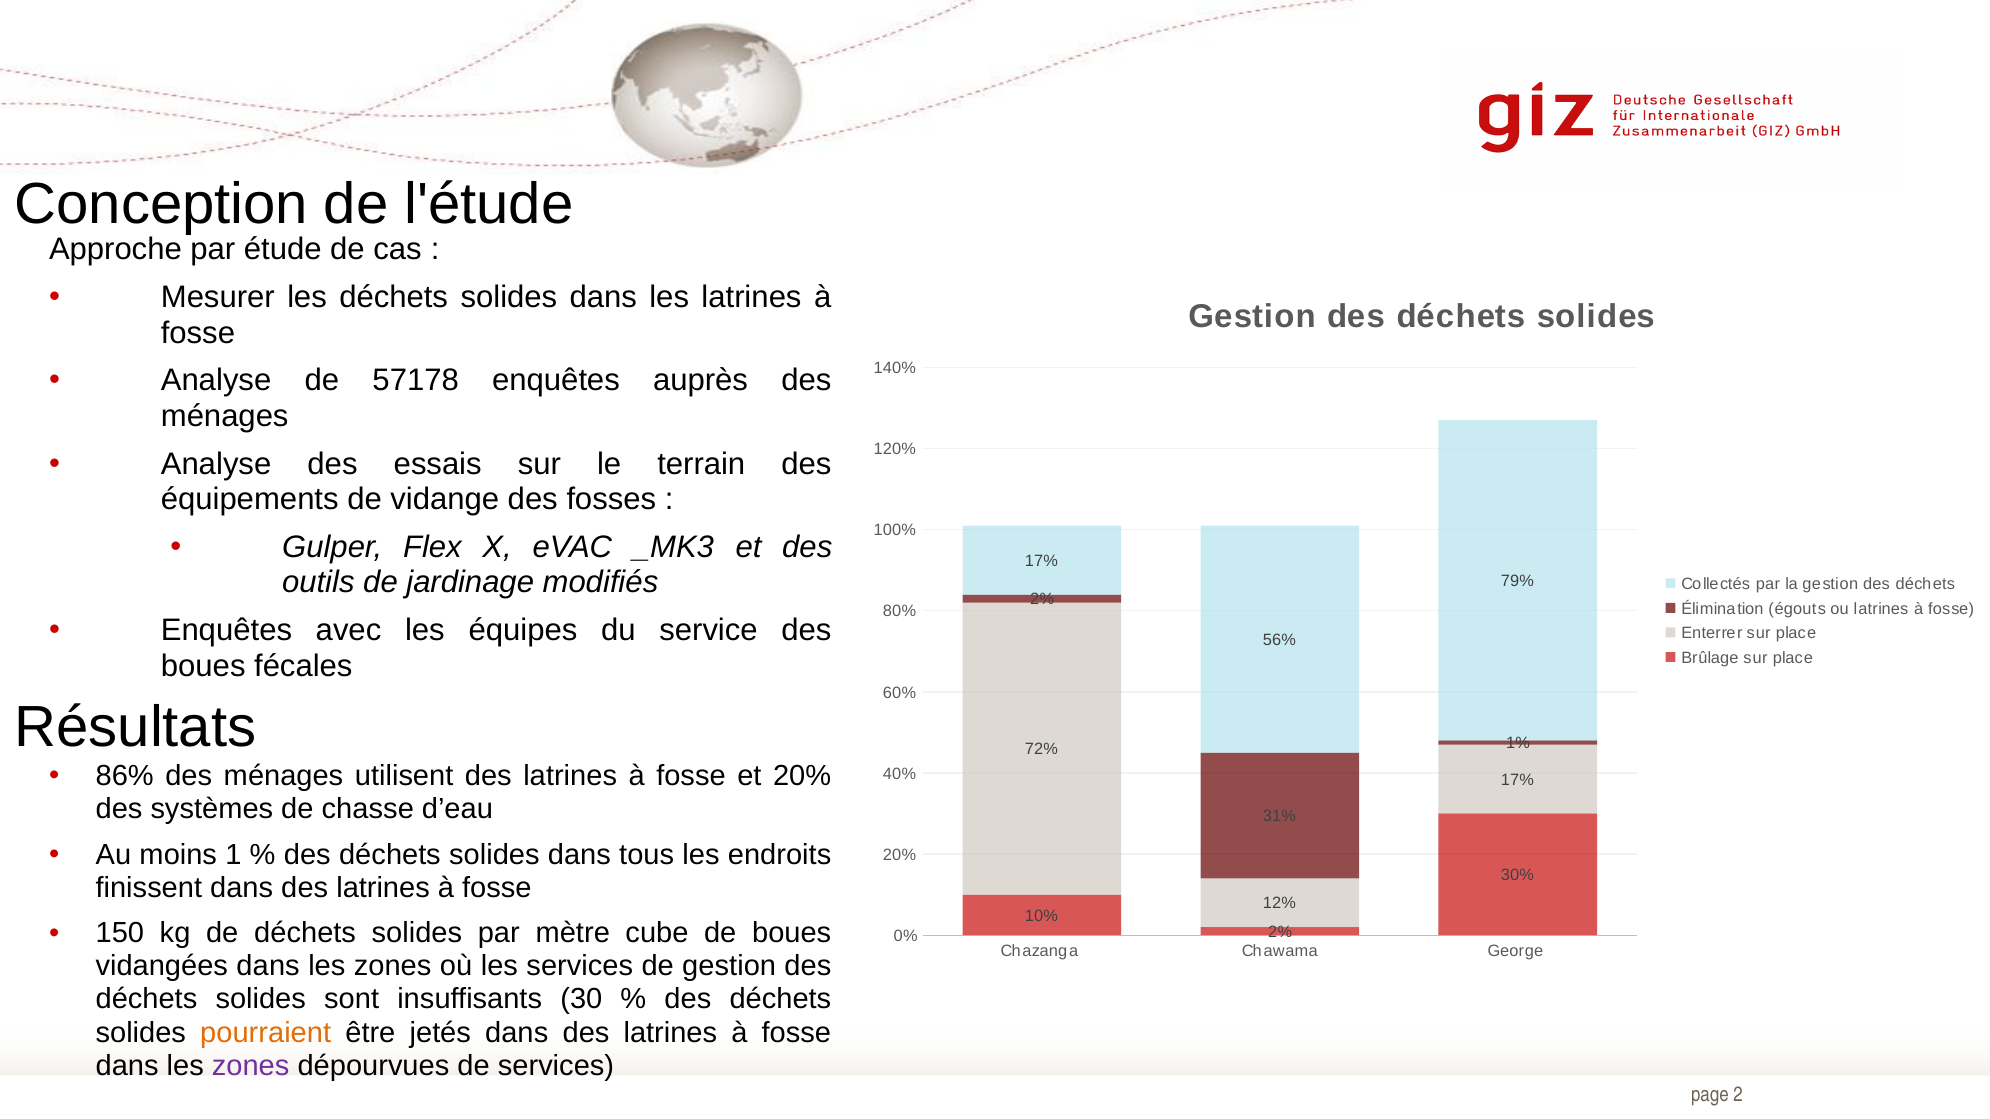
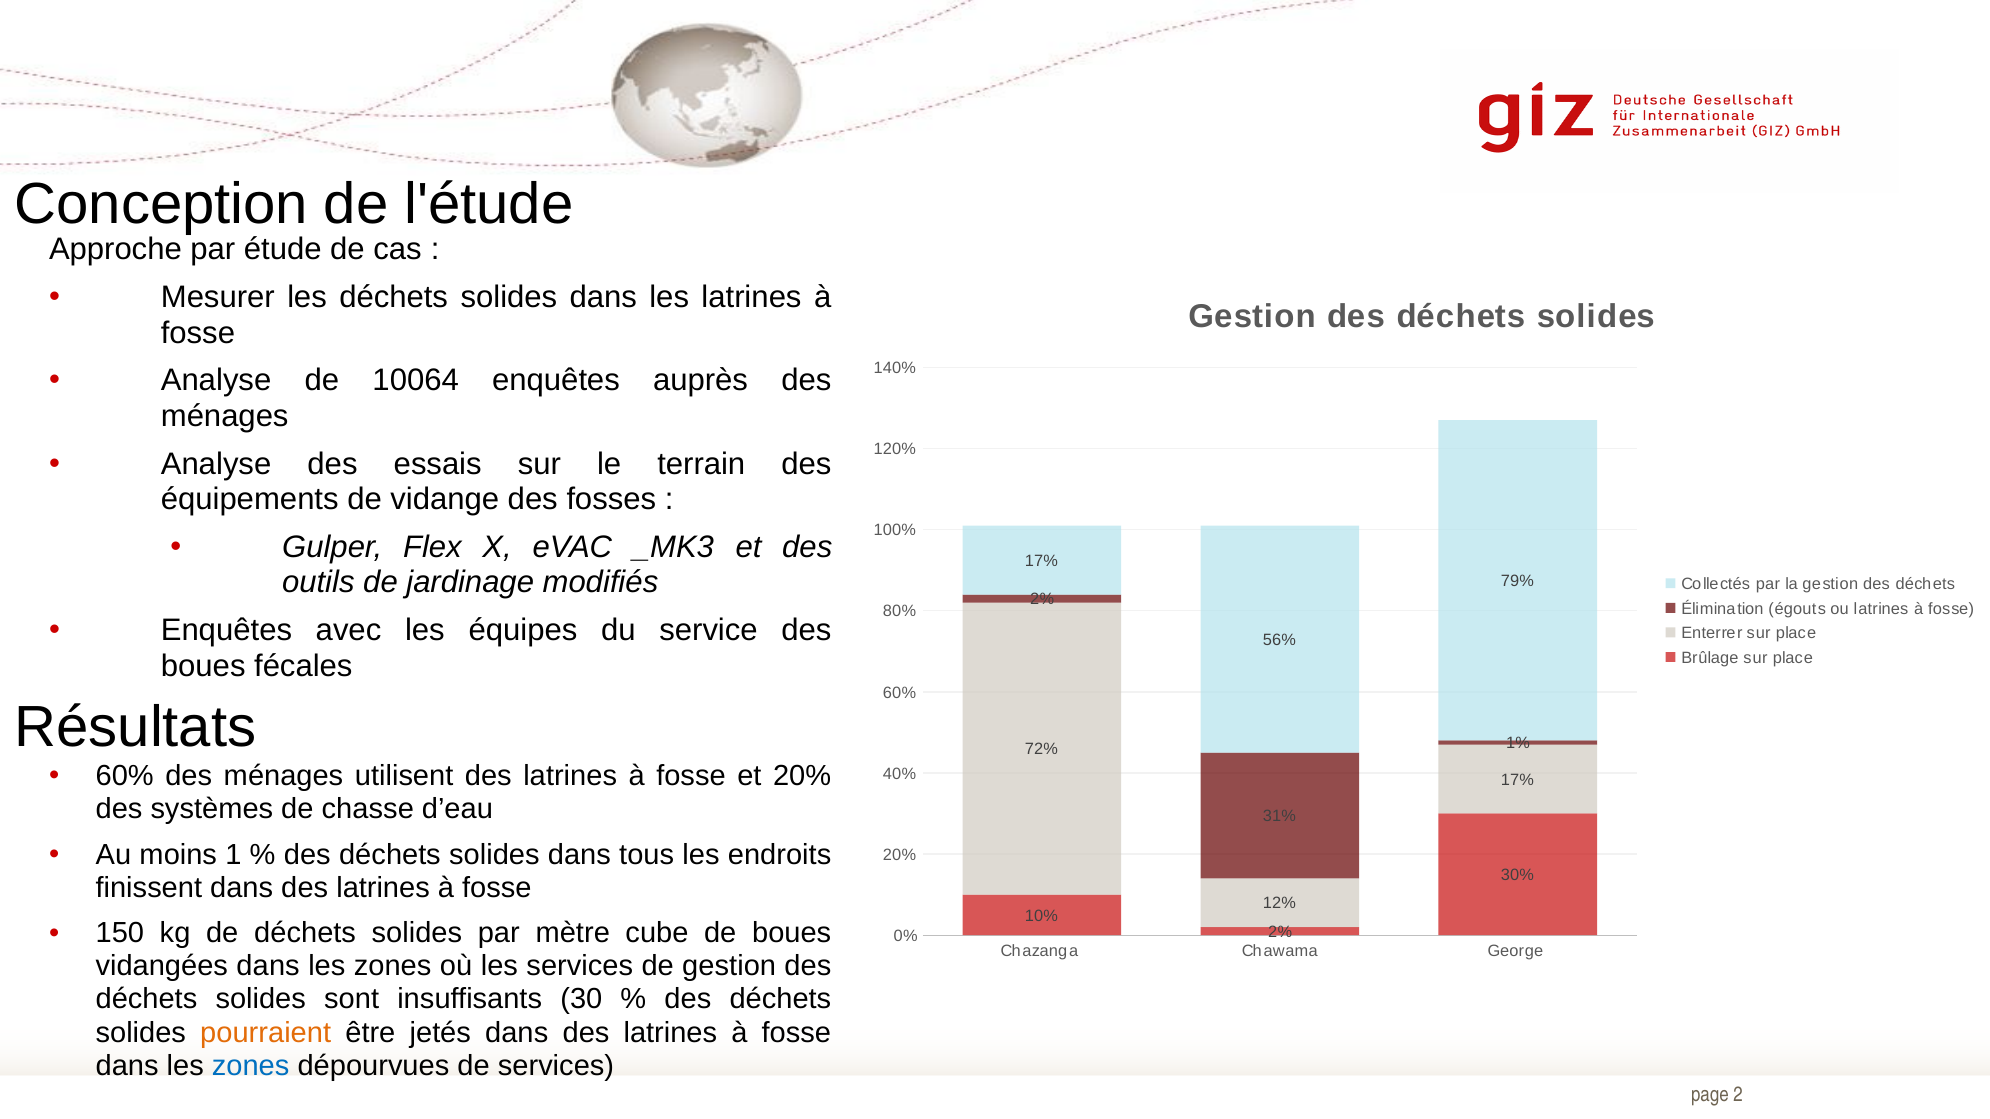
57178: 57178 -> 10064 (416, 381)
86%: 86% -> 60% (125, 776)
zones colour: purple -> blue (251, 1066)
